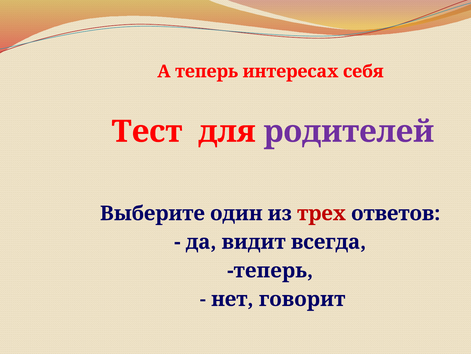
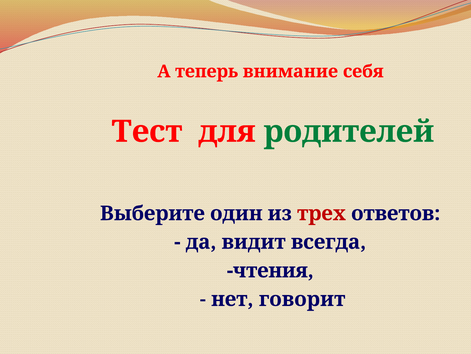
интересах: интересах -> внимание (290, 71)
родителей colour: purple -> green (349, 131)
теперь: теперь -> чтения (270, 270)
